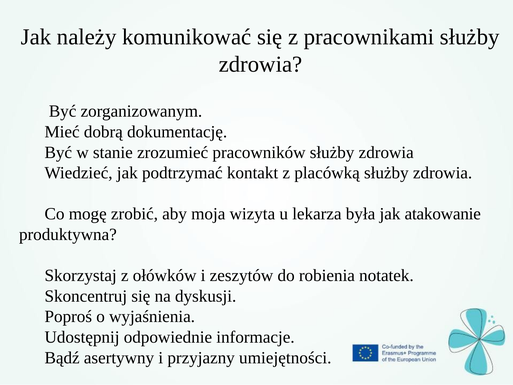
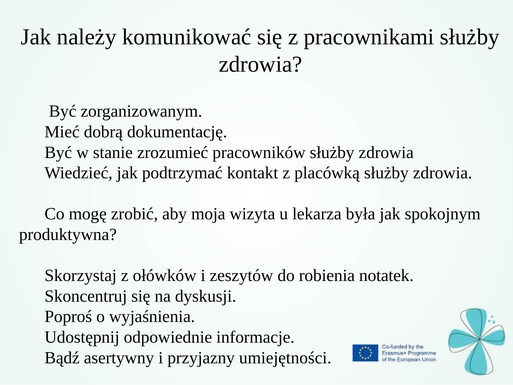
atakowanie: atakowanie -> spokojnym (443, 214)
